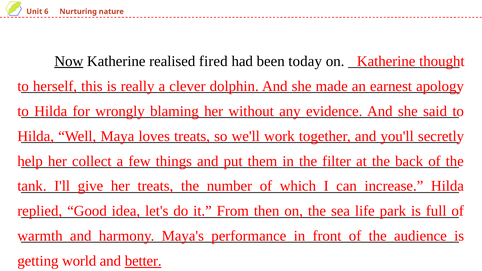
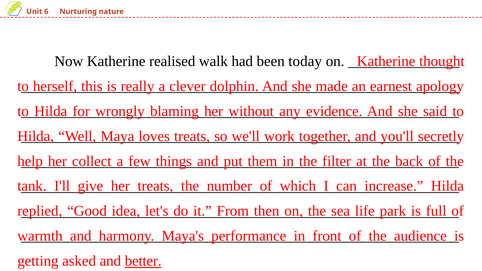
Now underline: present -> none (69, 61)
fired: fired -> walk (213, 61)
world: world -> asked (79, 261)
